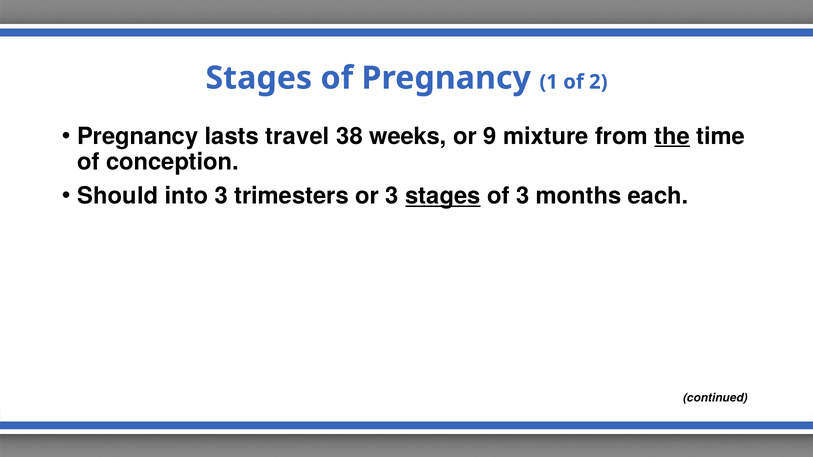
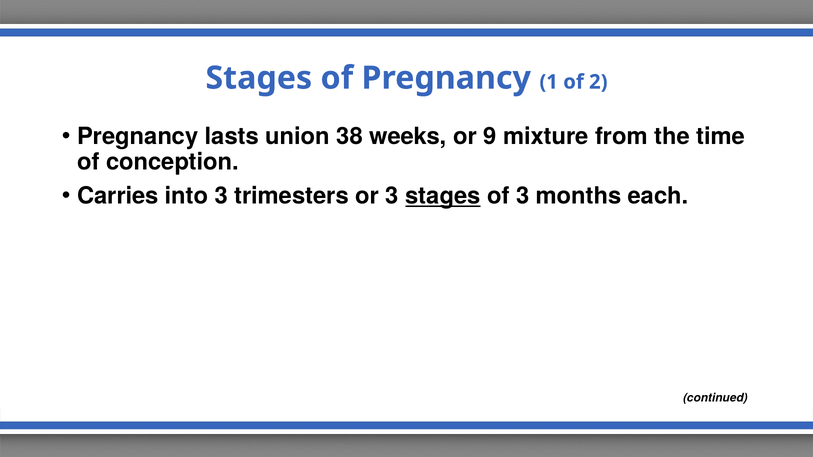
travel: travel -> union (298, 136)
the underline: present -> none (672, 136)
Should: Should -> Carries (118, 196)
